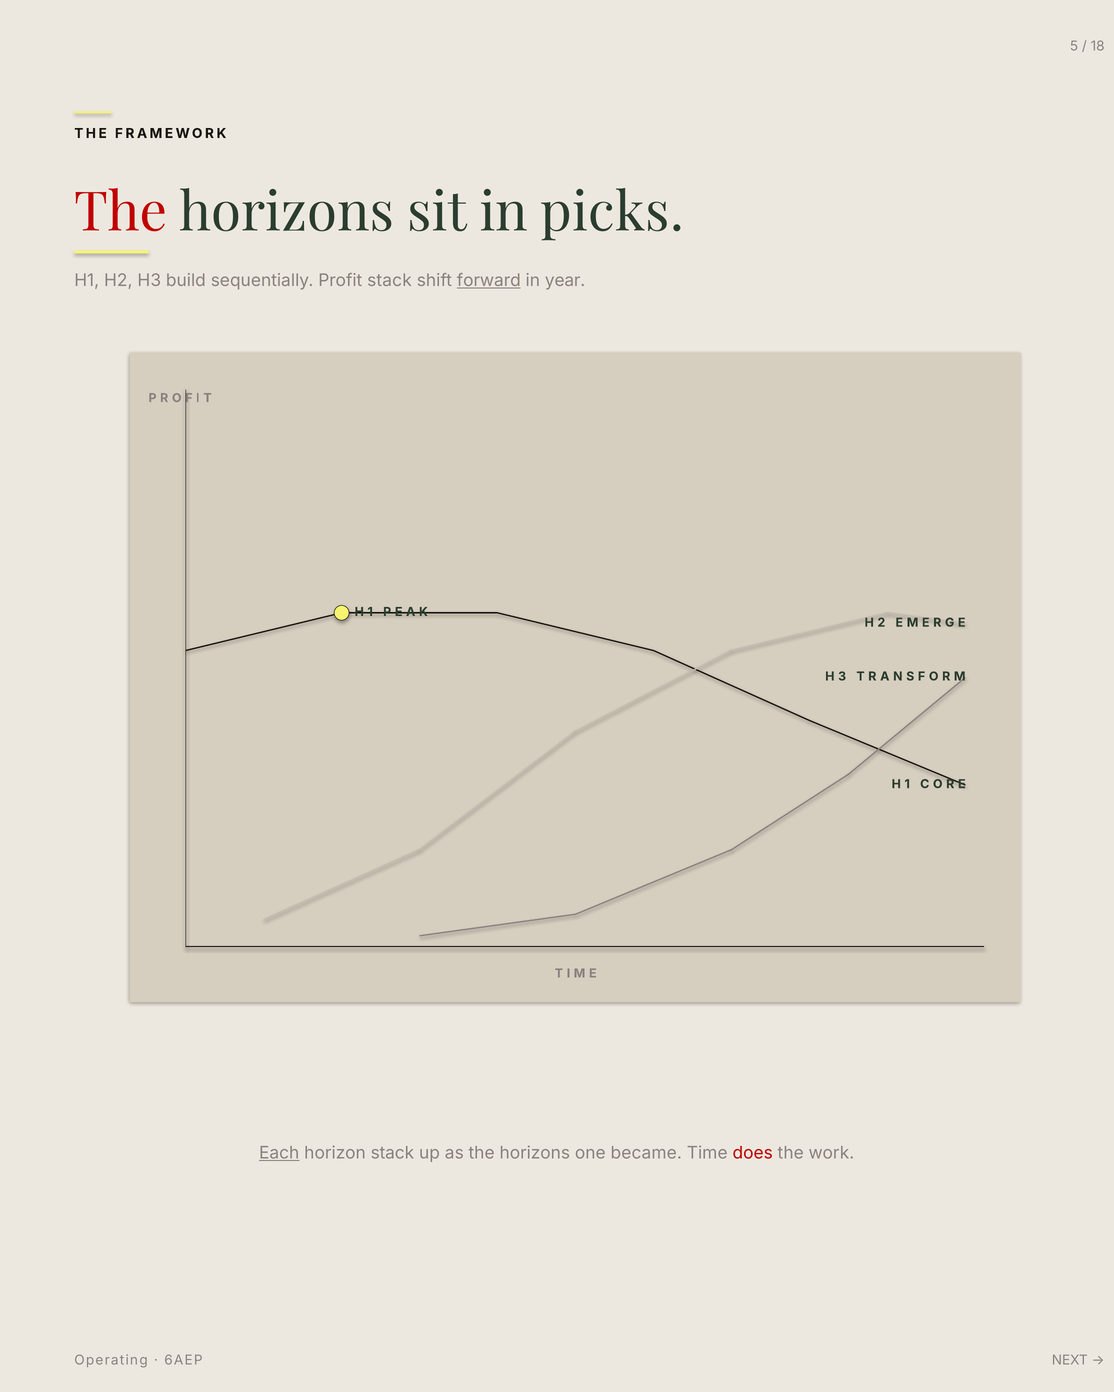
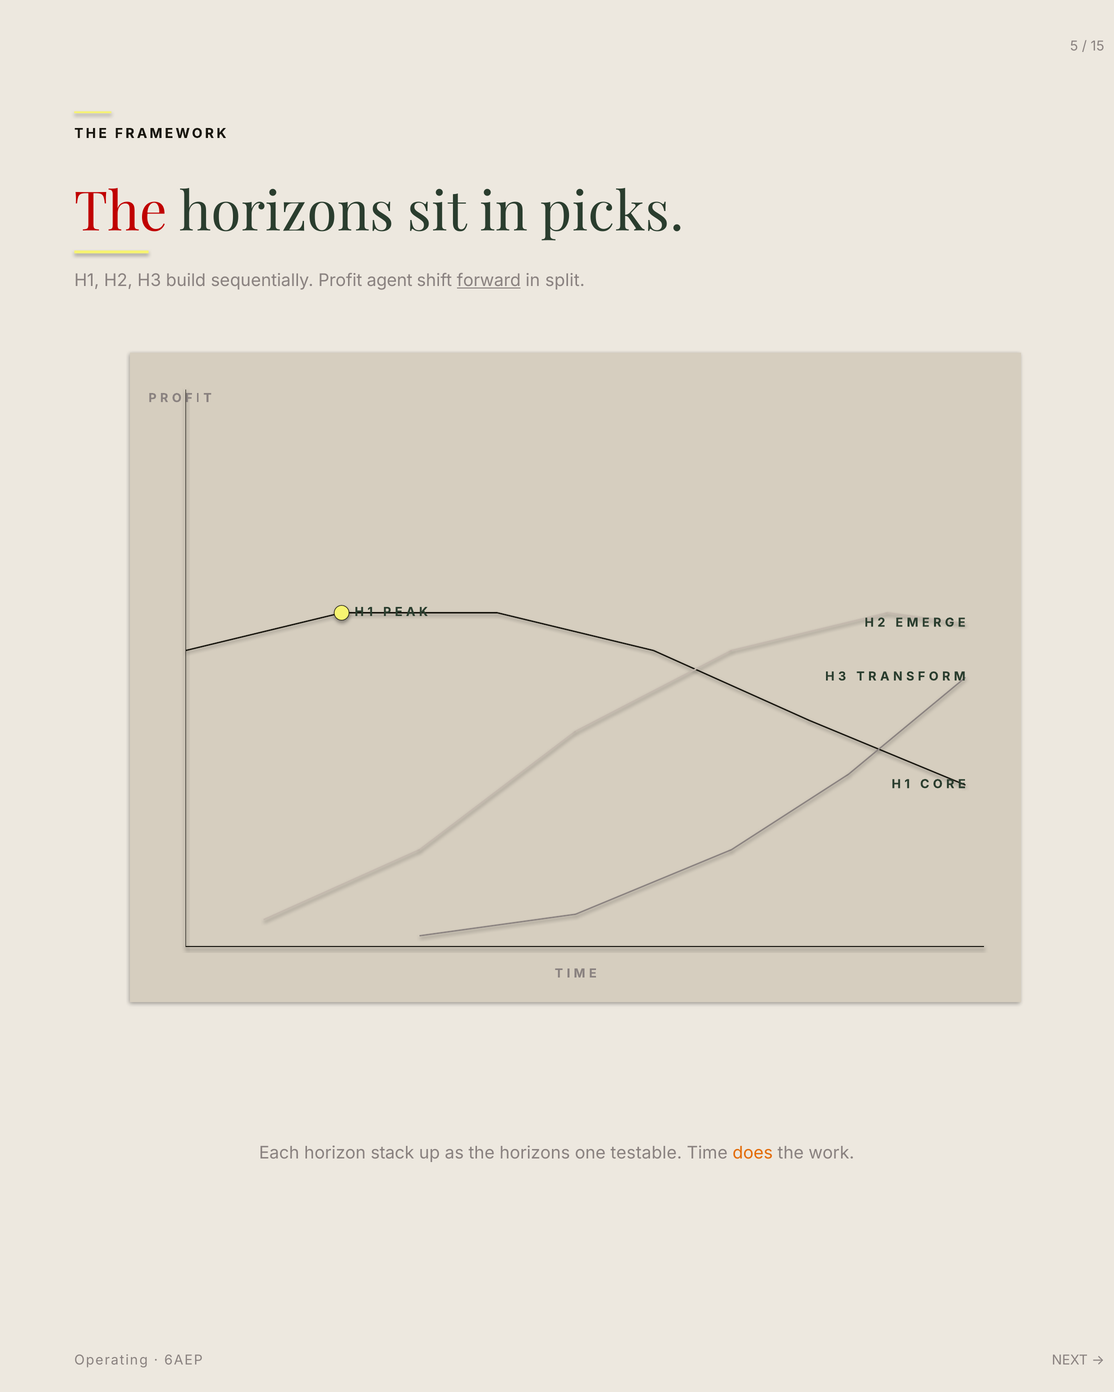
18: 18 -> 15 (1098, 46)
Profit stack: stack -> agent (390, 281)
year: year -> split (565, 281)
Each underline: present -> none (279, 1153)
became: became -> testable (646, 1153)
does colour: red -> orange (753, 1153)
